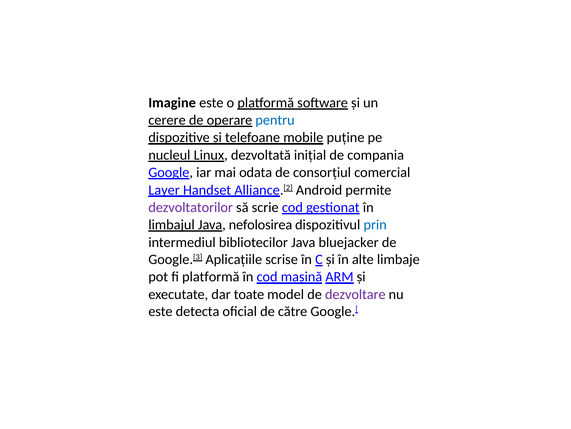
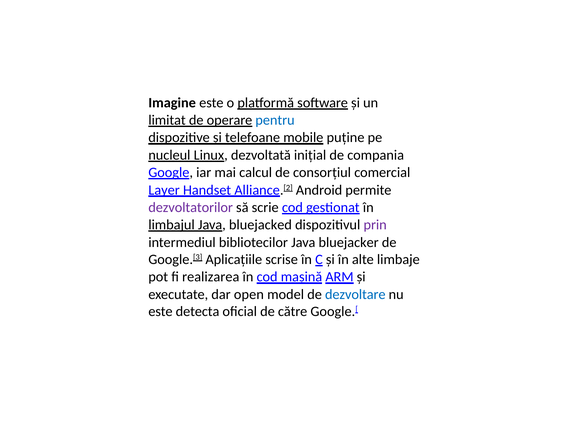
cerere: cerere -> limitat (167, 120)
odata: odata -> calcul (256, 172)
nefolosirea: nefolosirea -> bluejacked (260, 224)
prin colour: blue -> purple (375, 224)
fi platformă: platformă -> realizarea (211, 276)
toate: toate -> open (249, 294)
dezvoltare colour: purple -> blue (355, 294)
